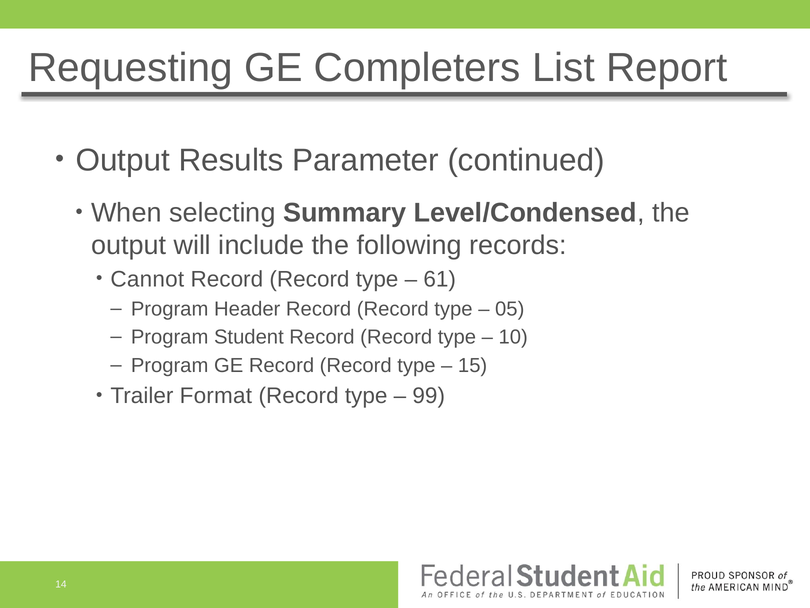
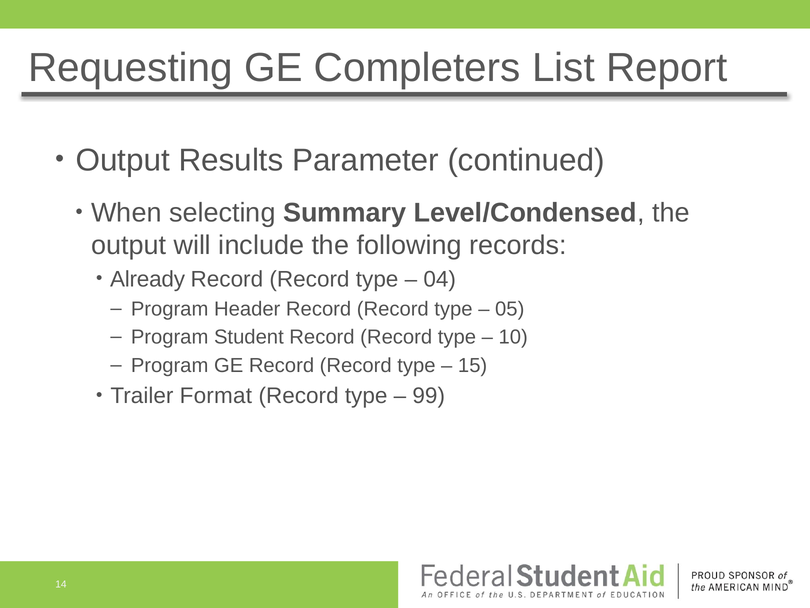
Cannot: Cannot -> Already (148, 279)
61: 61 -> 04 (440, 279)
